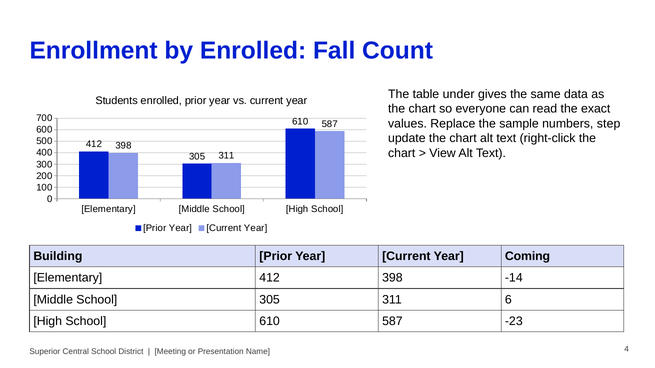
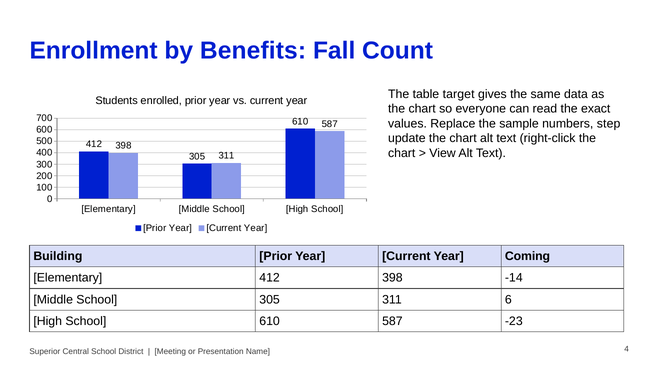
by Enrolled: Enrolled -> Benefits (253, 51)
under: under -> target (459, 94)
